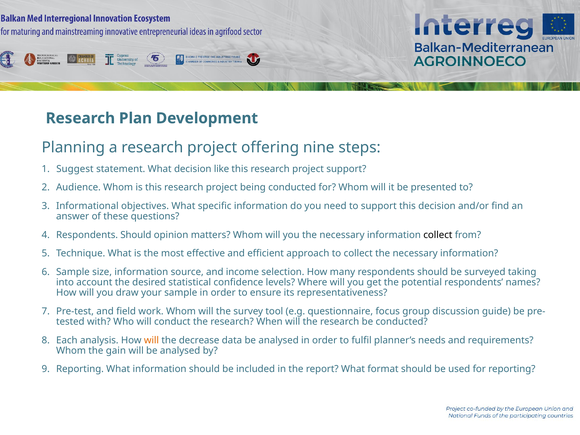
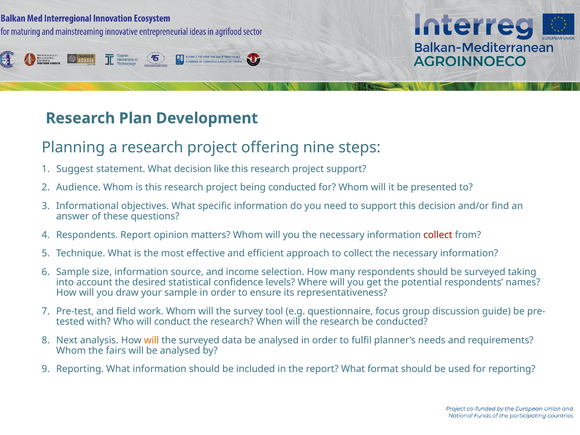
Should: Should -> Report (136, 235)
collect colour: black -> red (438, 235)
Each: Each -> Next (67, 340)
the decrease: decrease -> surveyed (199, 340)
gain: gain -> fairs (116, 351)
